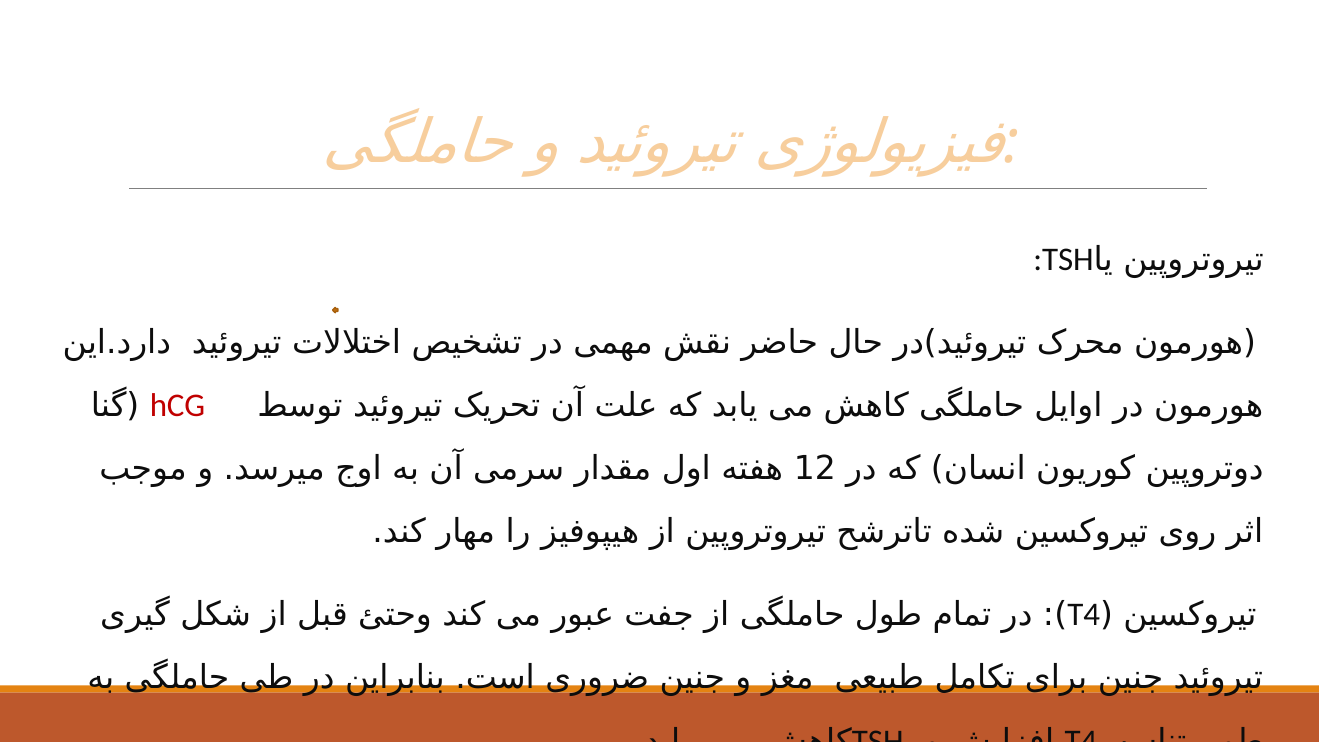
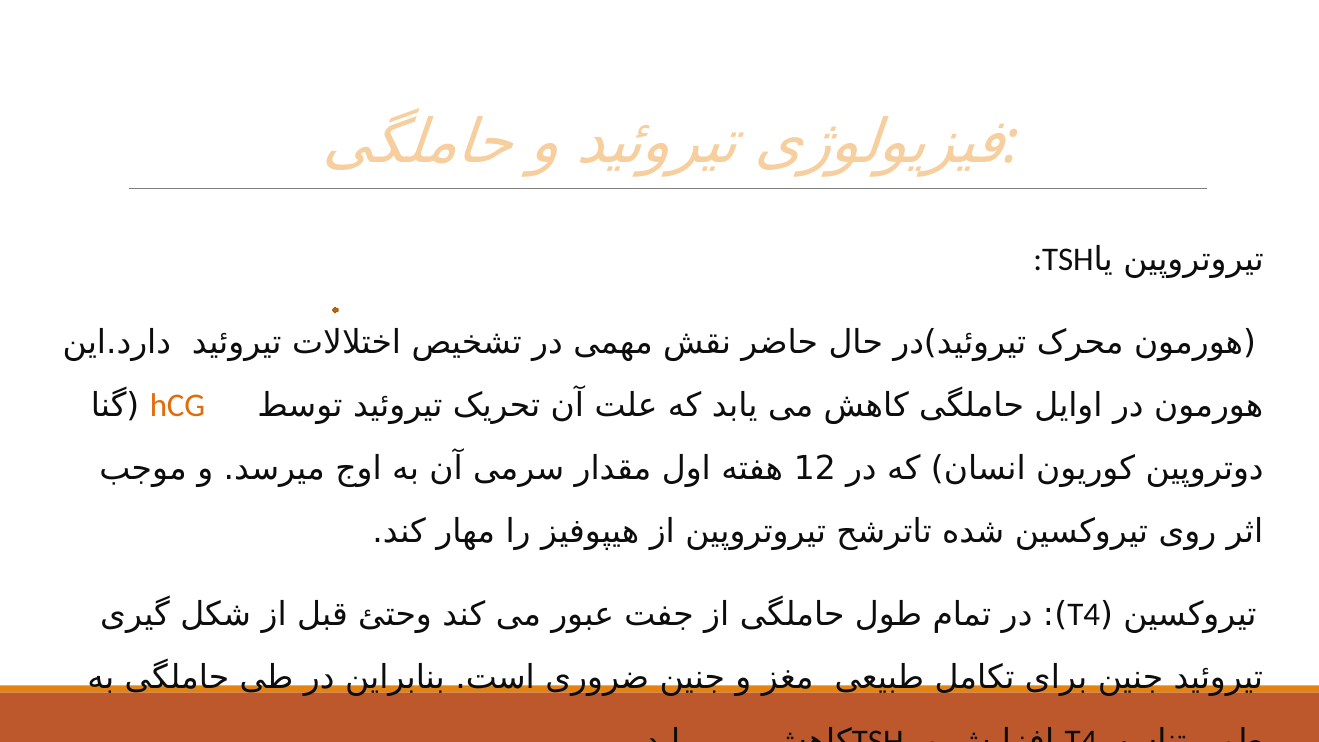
hCG colour: red -> orange (177, 405)
